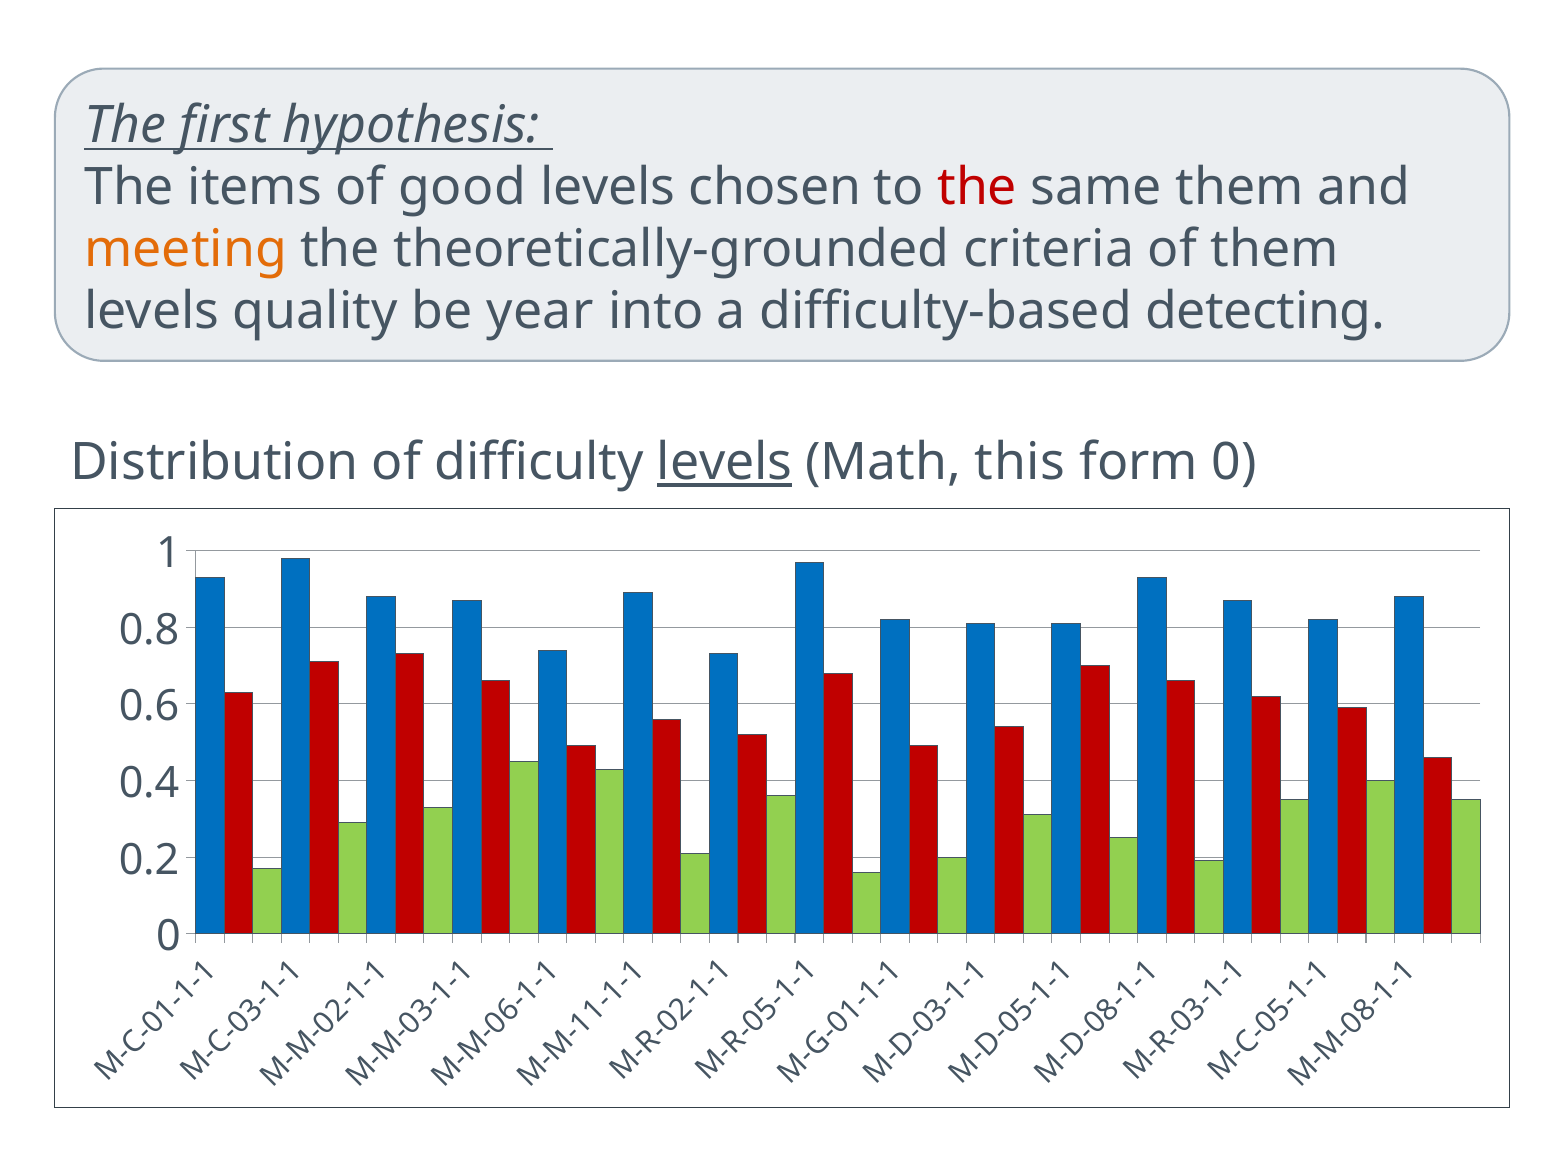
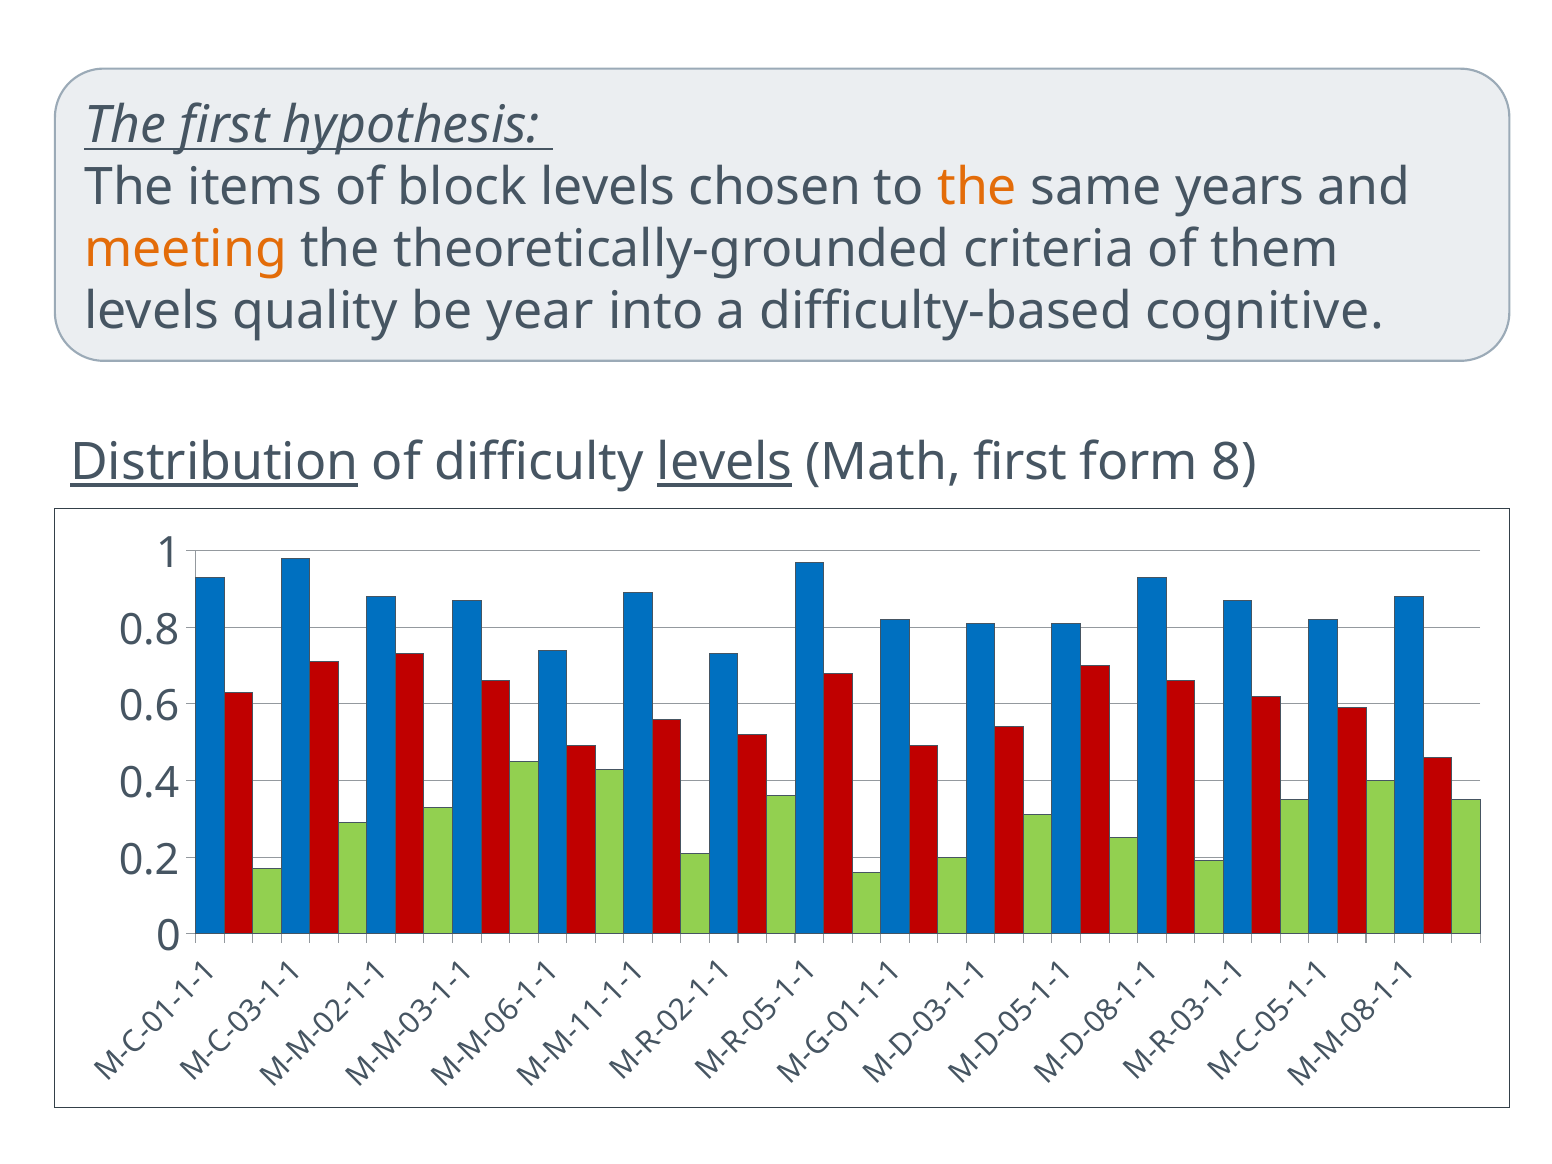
good: good -> block (462, 187)
the colour: red -> orange (977, 187)
same them: them -> years (1240, 187)
detecting: detecting -> cognitive (1265, 311)
Distribution underline: none -> present (214, 463)
Math this: this -> first (1021, 463)
form 0: 0 -> 8 (1234, 463)
